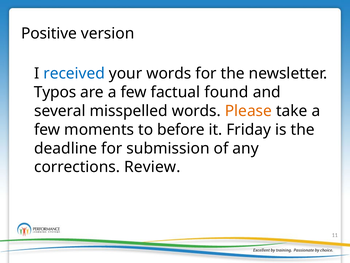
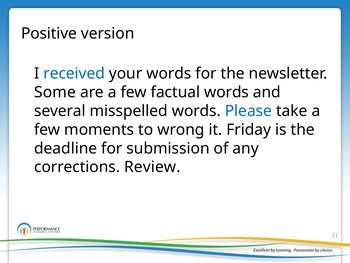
Typos: Typos -> Some (55, 92)
factual found: found -> words (227, 92)
Please colour: orange -> blue (248, 111)
before: before -> wrong (181, 129)
